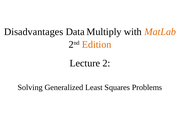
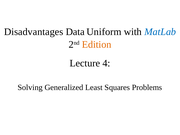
Multiply: Multiply -> Uniform (104, 32)
MatLab colour: orange -> blue (160, 32)
2: 2 -> 4 (106, 63)
